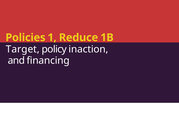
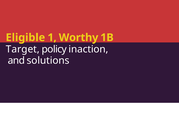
Policies: Policies -> Eligible (25, 38)
Reduce: Reduce -> Worthy (79, 38)
financing: financing -> solutions (48, 61)
